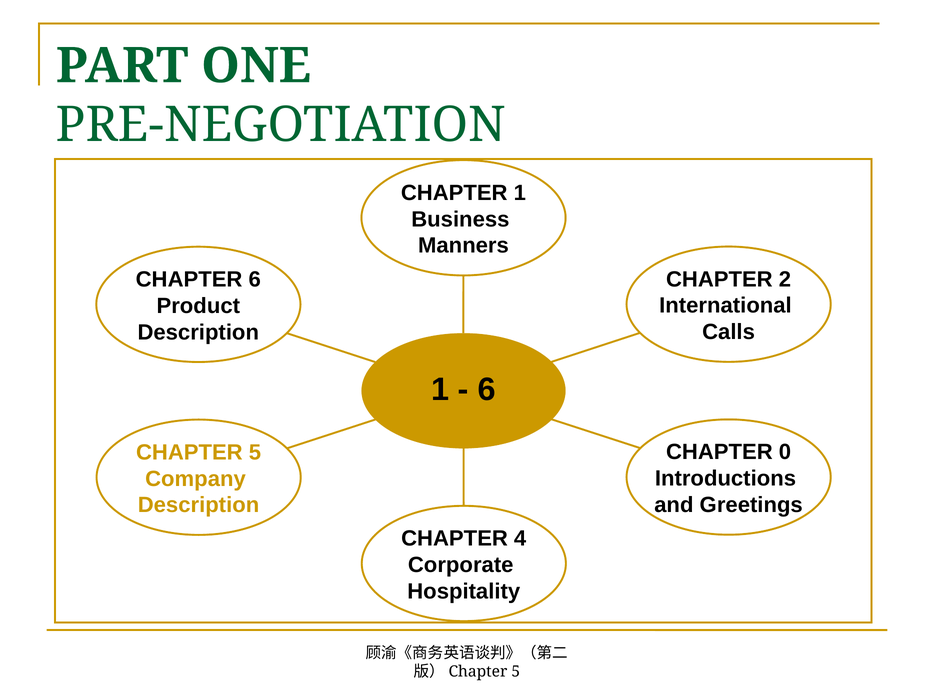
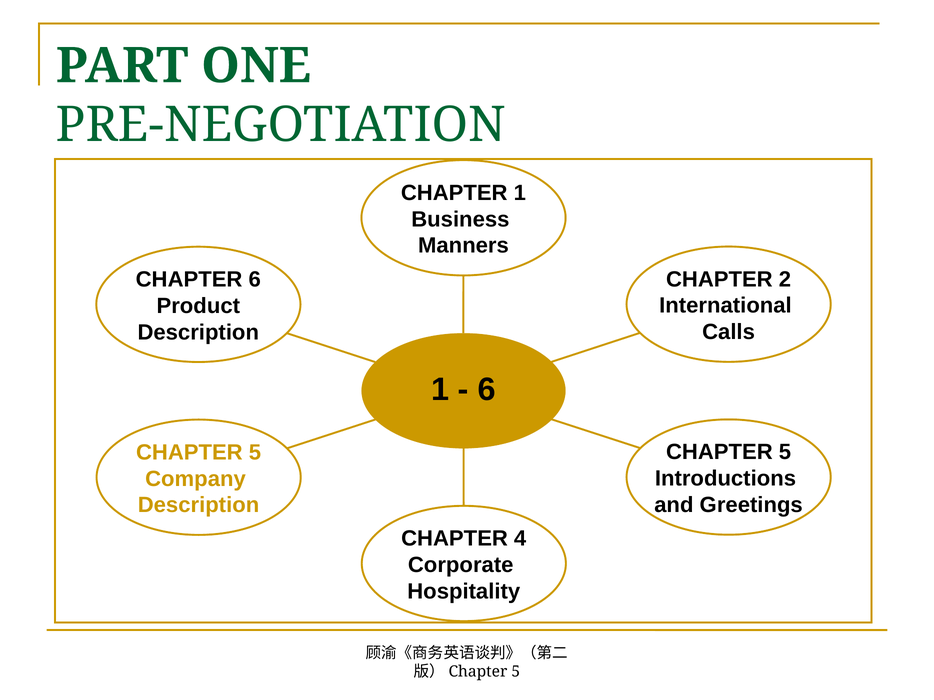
0: 0 -> 5 (785, 452)
